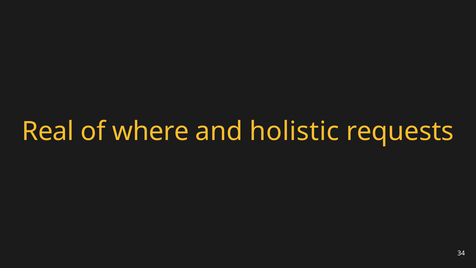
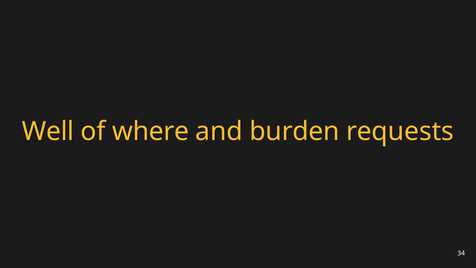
Real: Real -> Well (48, 131)
holistic: holistic -> burden (295, 131)
